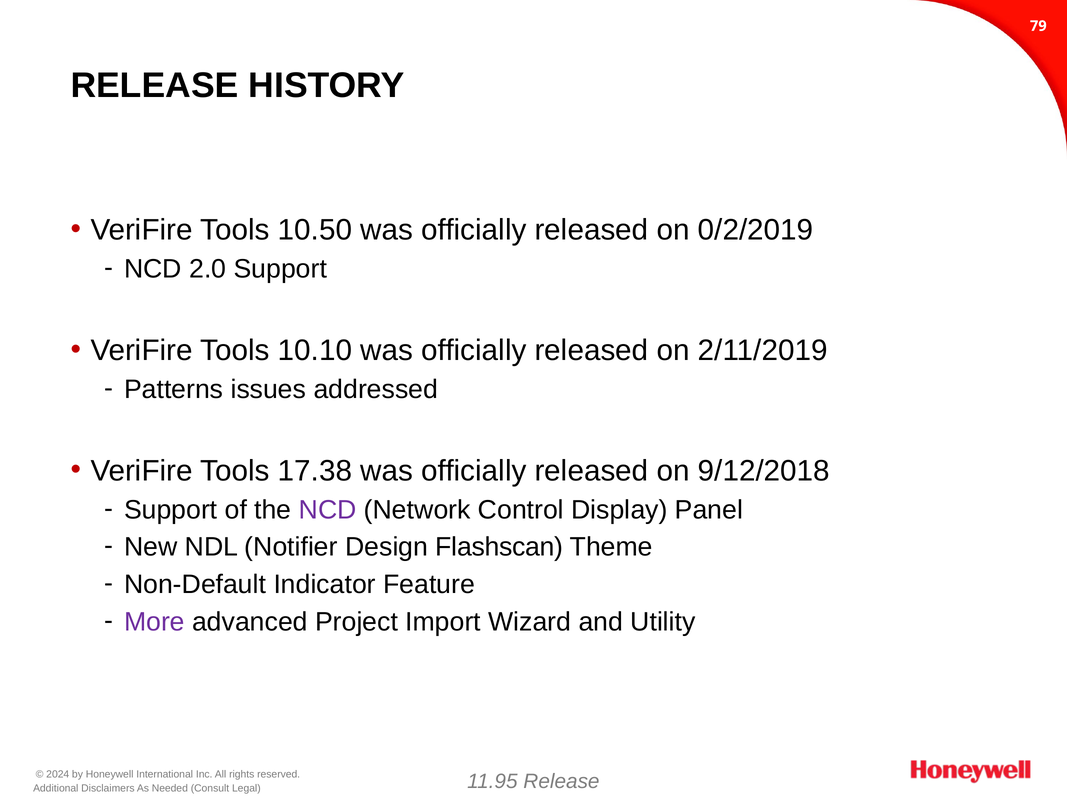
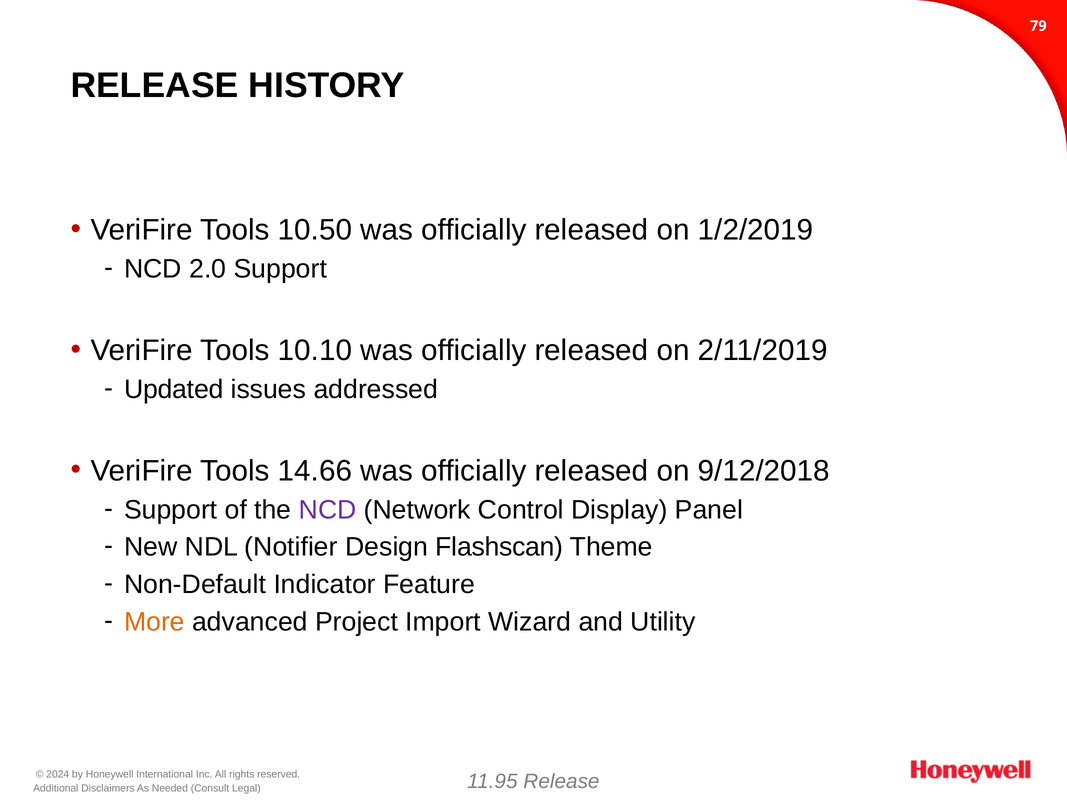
0/2/2019: 0/2/2019 -> 1/2/2019 (756, 230)
Patterns: Patterns -> Updated (174, 389)
17.38: 17.38 -> 14.66 (315, 471)
More colour: purple -> orange (154, 622)
